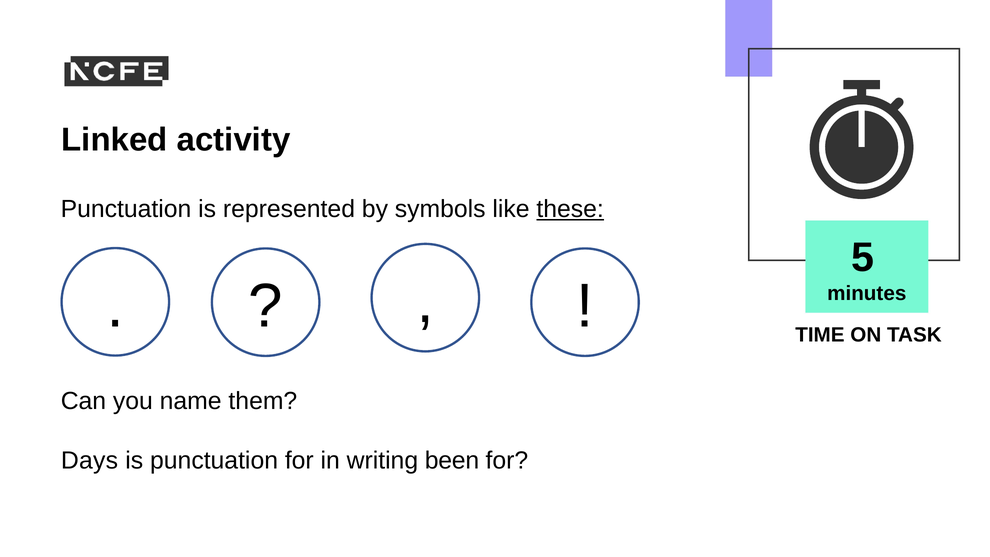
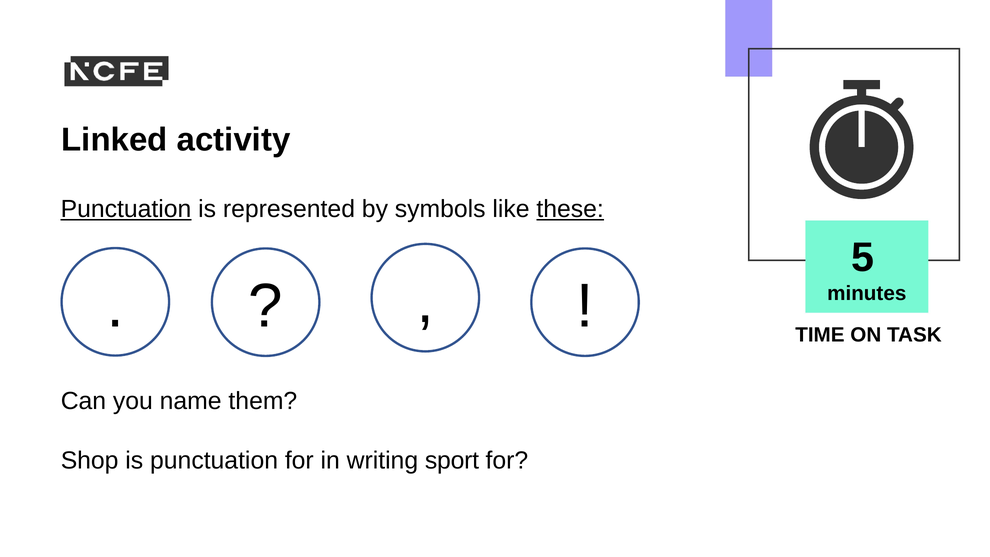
Punctuation underline: none -> present (126, 209)
Days: Days -> Shop (90, 461)
been: been -> sport (452, 461)
